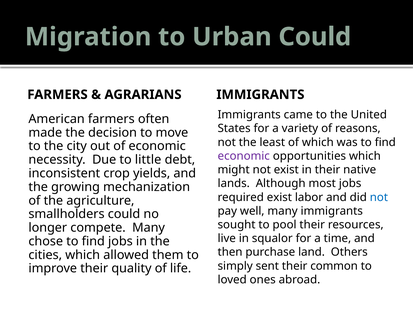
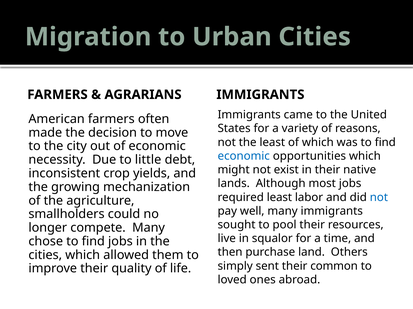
Urban Could: Could -> Cities (315, 37)
economic colour: purple -> blue (244, 156)
required exist: exist -> least (279, 198)
